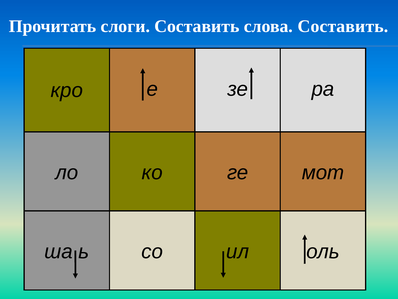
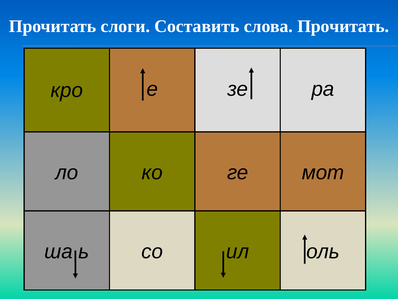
слова Составить: Составить -> Прочитать (343, 26)
